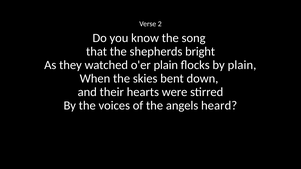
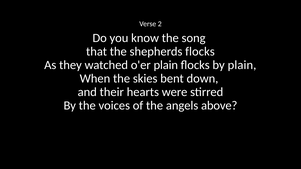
shepherds bright: bright -> flocks (200, 52)
heard: heard -> above (219, 106)
